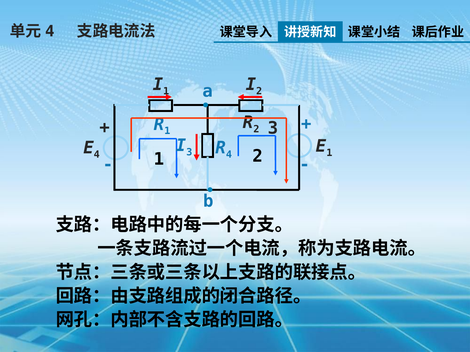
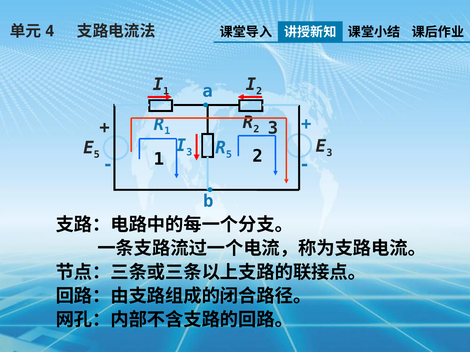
1: 1 -> 3 (329, 153)
4: 4 -> 5 (97, 155)
4: 4 -> 5 (229, 155)
